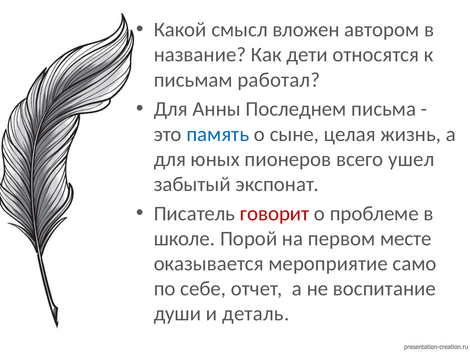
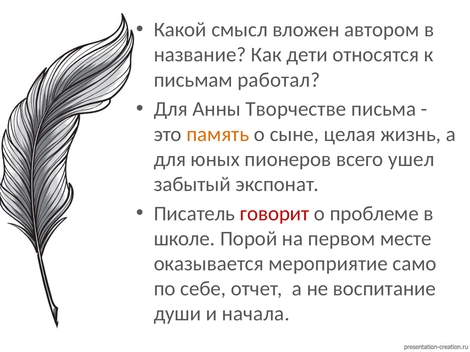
Последнем: Последнем -> Творчестве (296, 109)
память colour: blue -> orange (218, 134)
деталь: деталь -> начала (256, 314)
